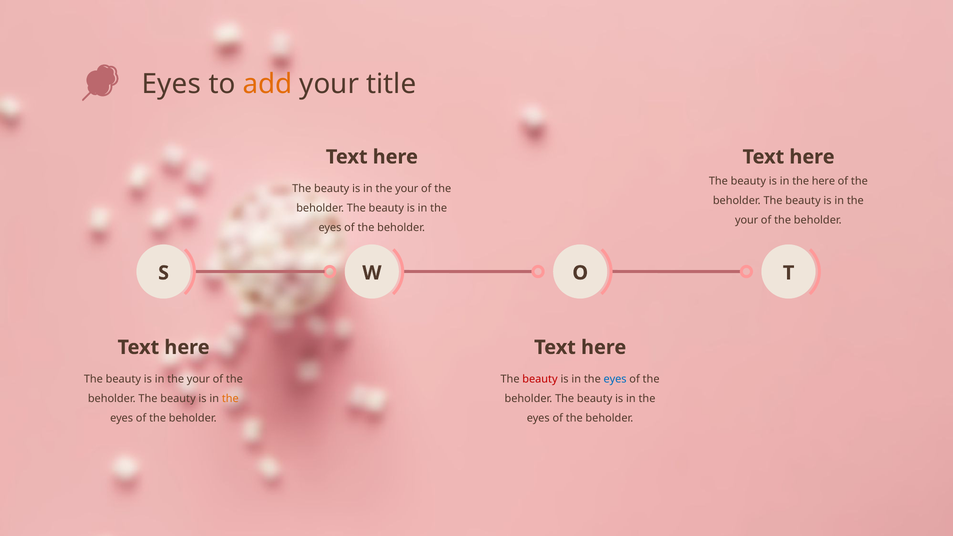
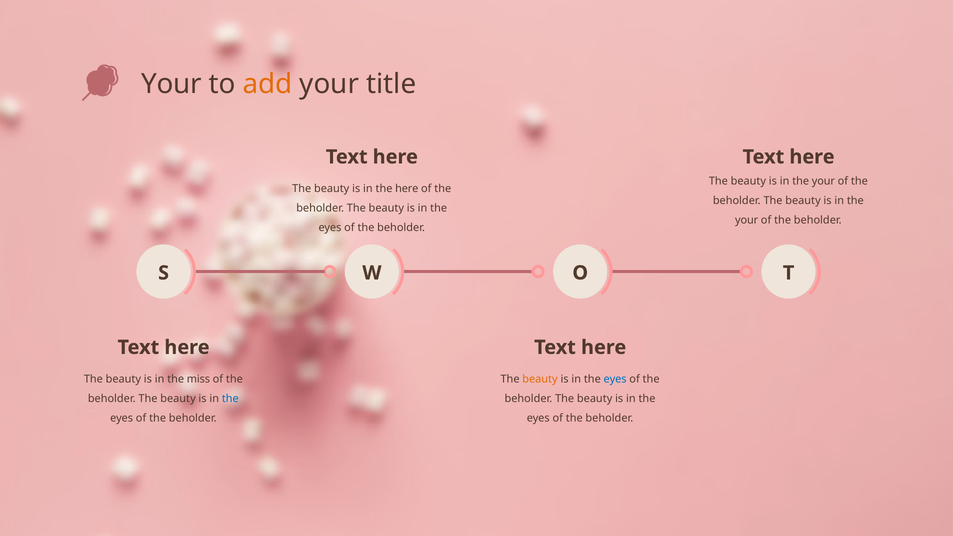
Eyes: Eyes -> Your (172, 84)
here: here -> your (823, 181)
your: your -> here (407, 188)
your: your -> miss (198, 379)
beauty colour: red -> orange (540, 379)
the colour: orange -> blue (230, 399)
